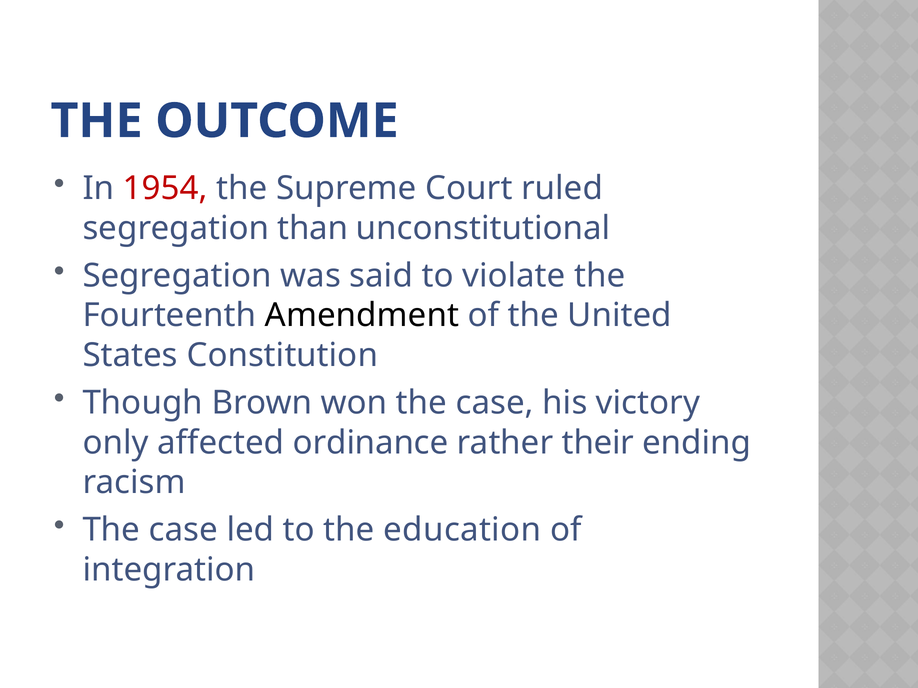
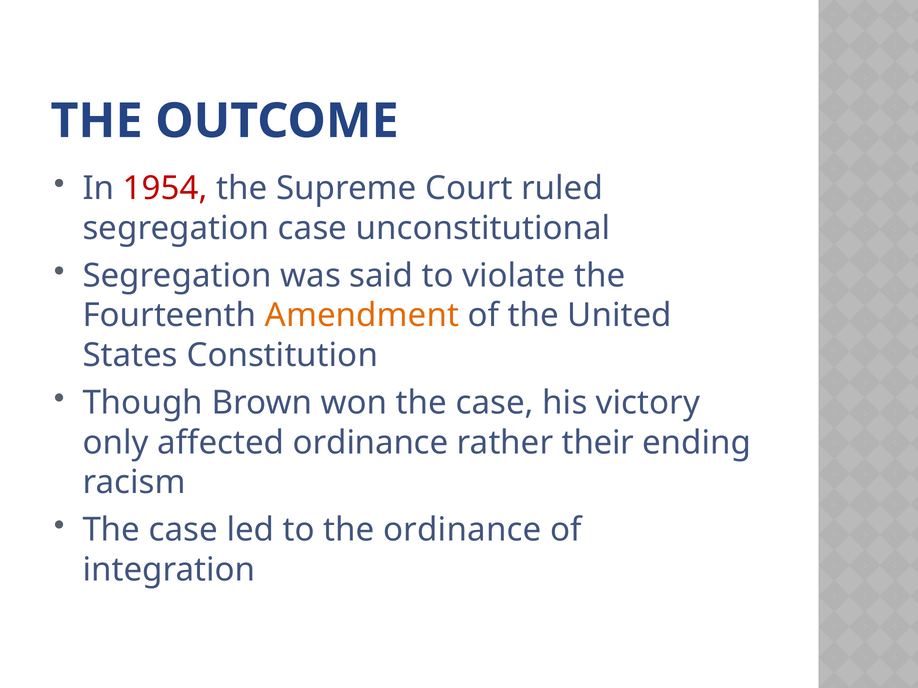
segregation than: than -> case (313, 228)
Amendment colour: black -> orange (362, 316)
the education: education -> ordinance (462, 530)
